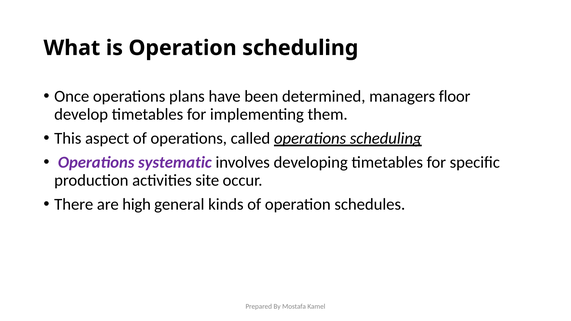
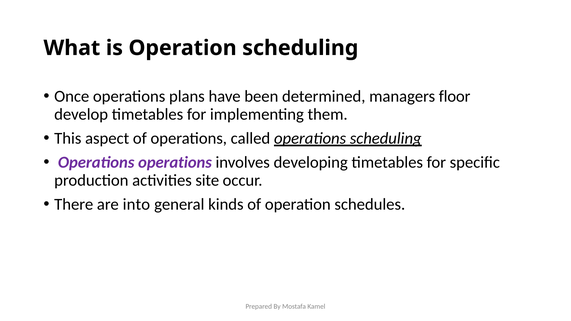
Operations systematic: systematic -> operations (175, 162)
high: high -> into (136, 204)
